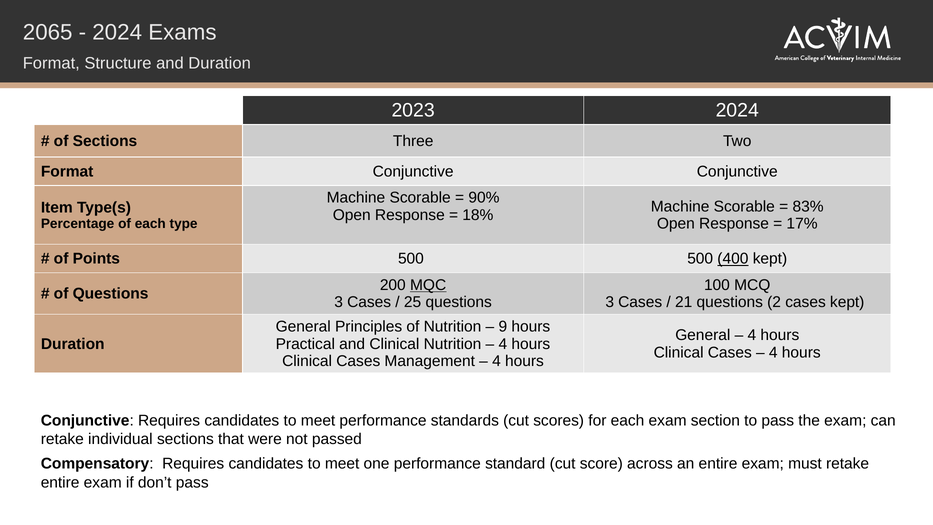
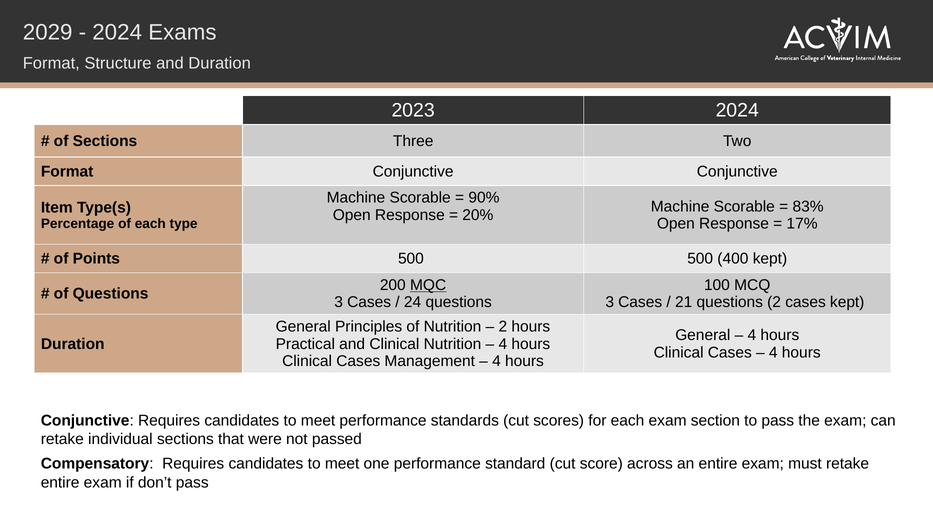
2065: 2065 -> 2029 (48, 33)
18%: 18% -> 20% (478, 215)
400 underline: present -> none (733, 259)
25: 25 -> 24 (413, 302)
9: 9 -> 2 (503, 327)
